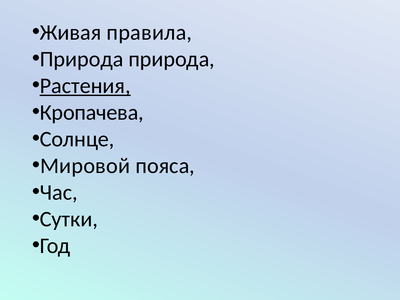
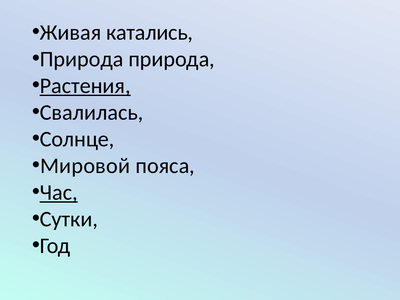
правила: правила -> катались (150, 32)
Кропачева: Кропачева -> Свалилась (92, 112)
Час underline: none -> present (59, 192)
